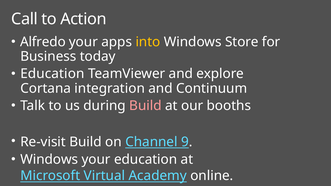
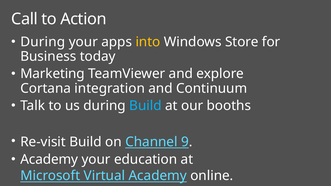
Alfredo: Alfredo -> During (43, 42)
Education: Education -> Marketing (53, 74)
Build colour: pink -> light blue (145, 106)
Windows: Windows -> Academy (49, 160)
